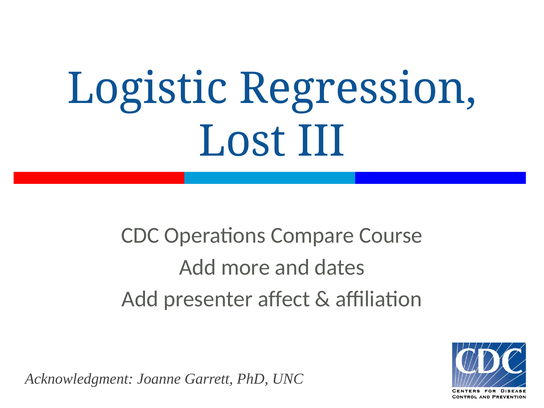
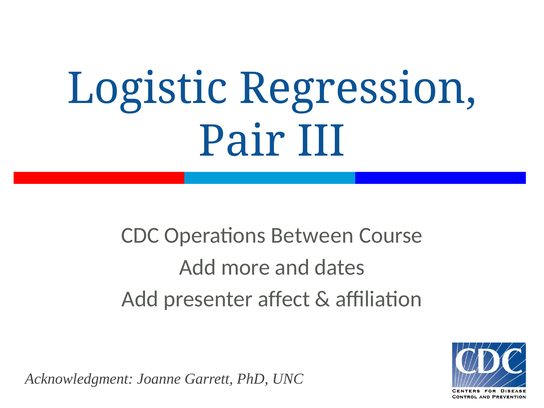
Lost: Lost -> Pair (242, 141)
Compare: Compare -> Between (312, 236)
